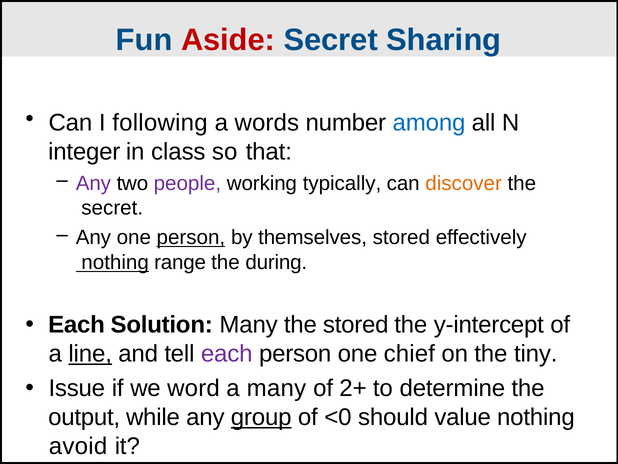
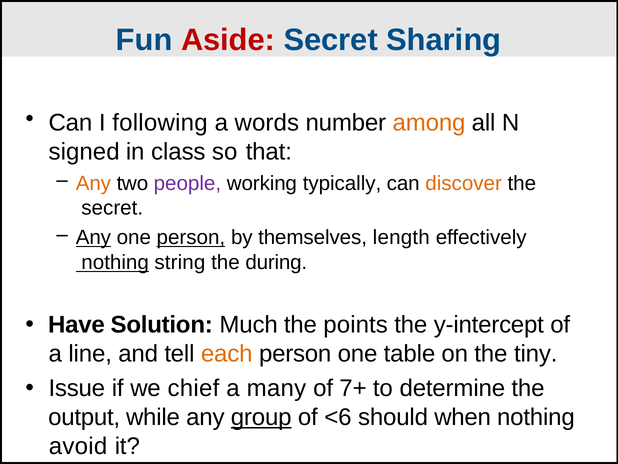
among colour: blue -> orange (429, 123)
integer: integer -> signed (84, 151)
Any colour: purple -> orange (93, 183)
Any underline: none -> present (93, 237)
themselves stored: stored -> length (401, 237)
range: range -> string (180, 262)
Each: Each -> Have (76, 325)
Solution Many: Many -> Much (249, 325)
the stored: stored -> points (356, 325)
line underline: present -> none (90, 353)
each colour: purple -> orange (227, 353)
chief: chief -> table (409, 353)
word: word -> chief (193, 388)
2+: 2+ -> 7+ (353, 388)
<0: <0 -> <6 (338, 417)
value: value -> when (463, 417)
